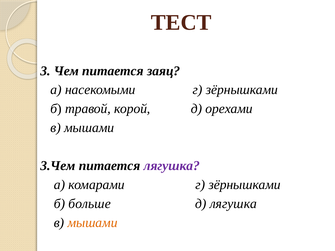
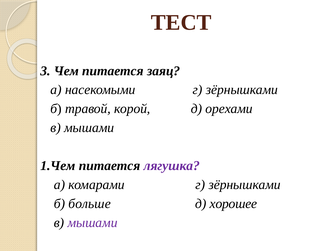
3.Чем: 3.Чем -> 1.Чем (58, 166)
д лягушка: лягушка -> хорошее (233, 204)
мышами colour: orange -> purple (93, 223)
